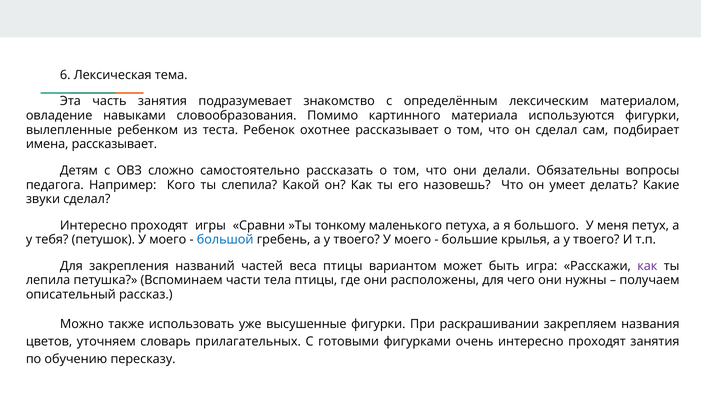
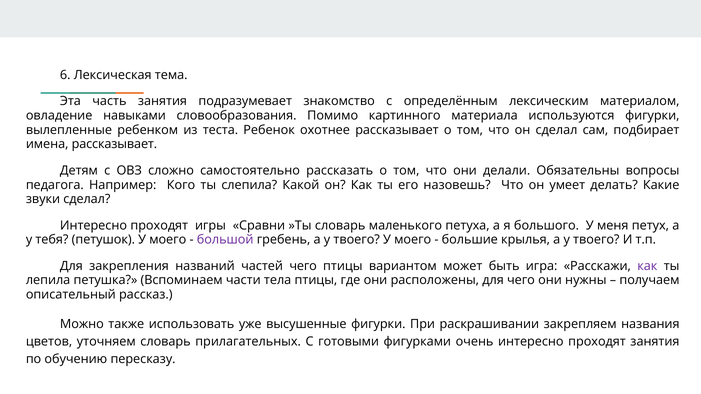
»Ты тонкому: тонкому -> словарь (340, 226)
большой colour: blue -> purple (225, 240)
частей веса: веса -> чего (303, 266)
